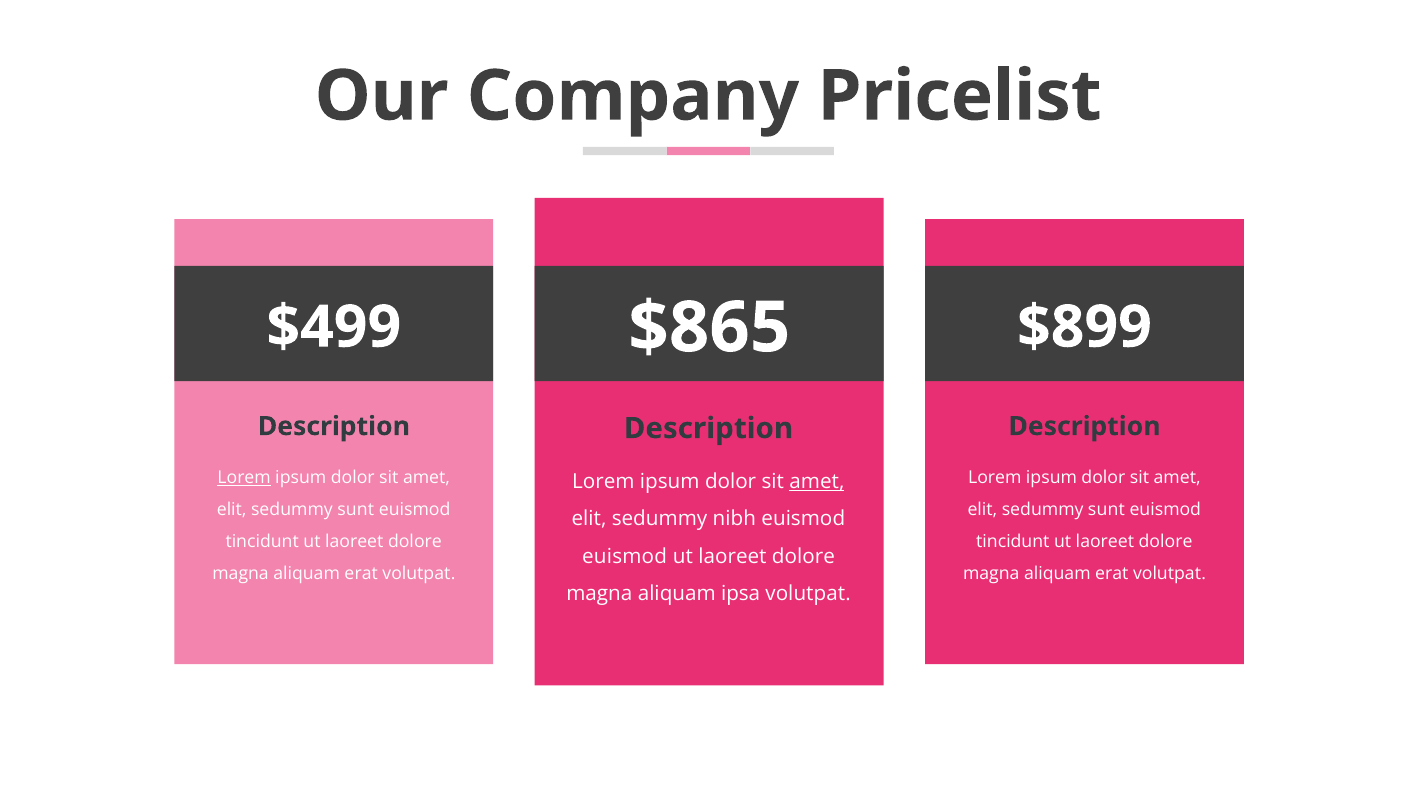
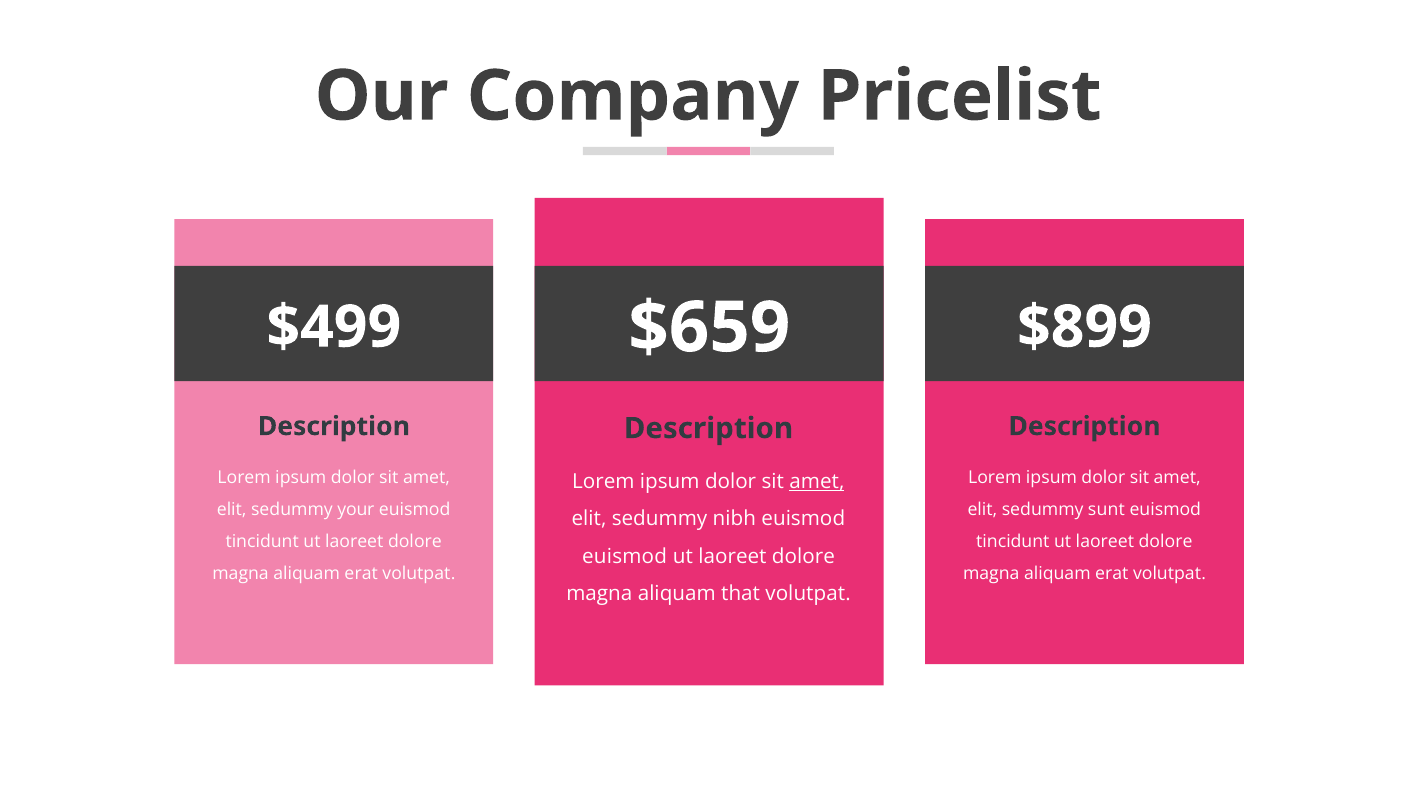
$865: $865 -> $659 (709, 328)
Lorem underline: present -> none (244, 478)
sunt: sunt -> your (356, 510)
ipsa: ipsa -> that (741, 593)
